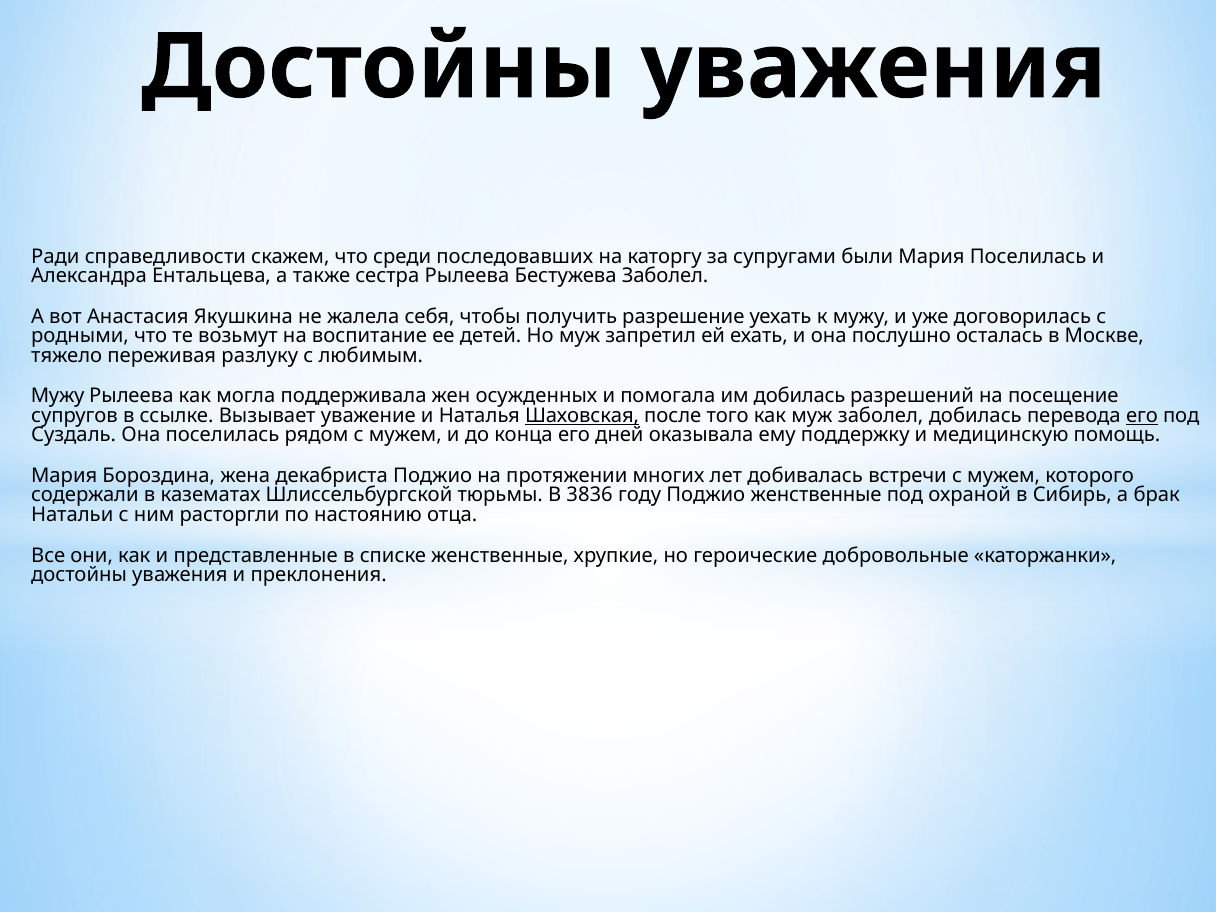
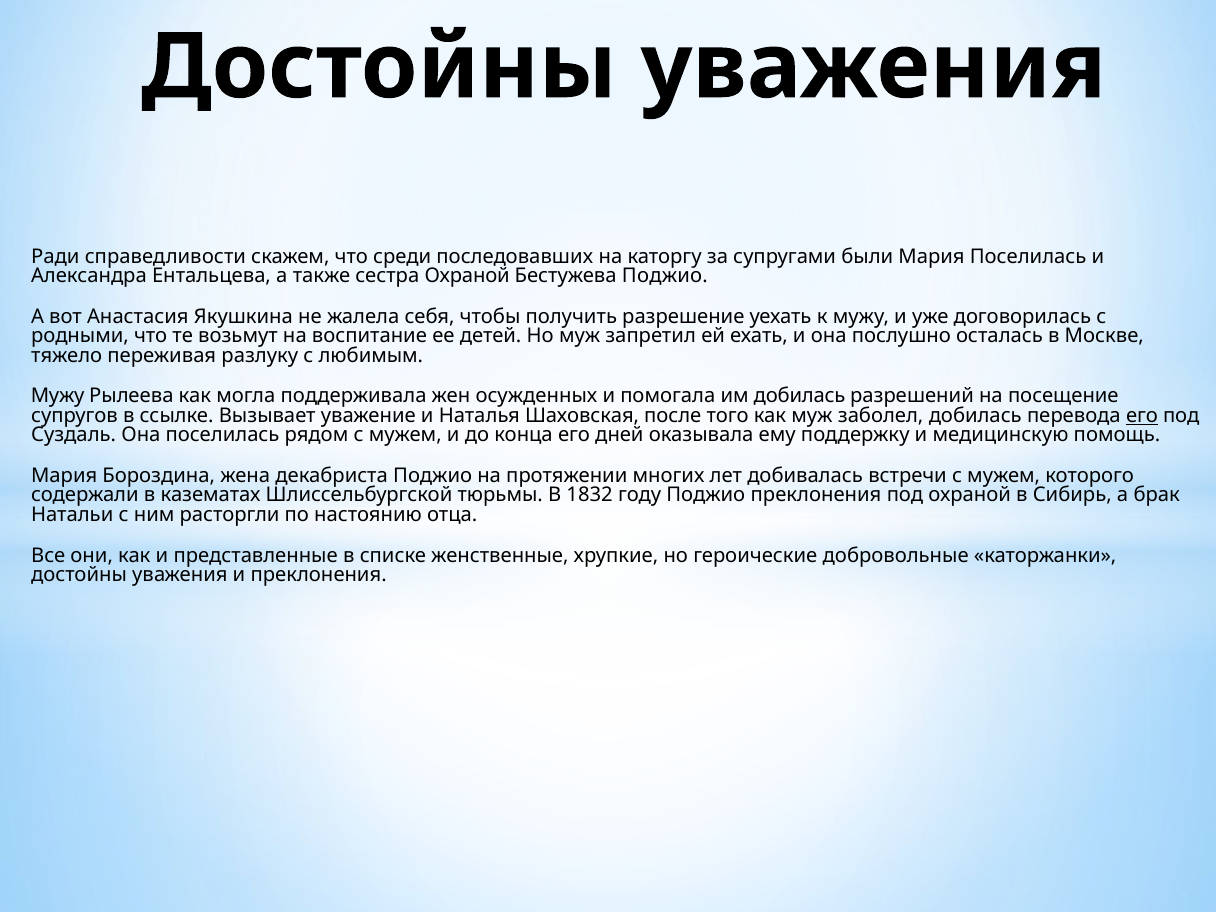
сестра Рылеева: Рылеева -> Охраной (467, 276)
Бестужева Заболел: Заболел -> Поджио (665, 276)
Шаховская underline: present -> none (582, 416)
3836: 3836 -> 1832 (590, 495)
Поджио женственные: женственные -> преклонения (816, 495)
